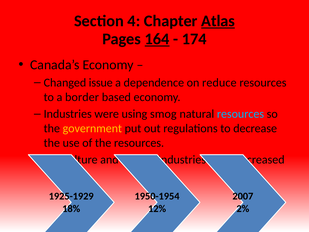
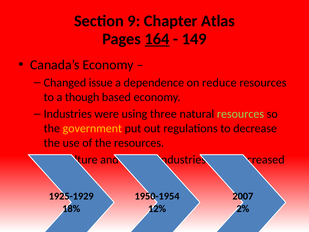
4: 4 -> 9 (134, 21)
Atlas underline: present -> none (218, 21)
174: 174 -> 149 (194, 39)
border: border -> though (82, 97)
smog: smog -> three (163, 114)
resources colour: light blue -> light green (240, 114)
